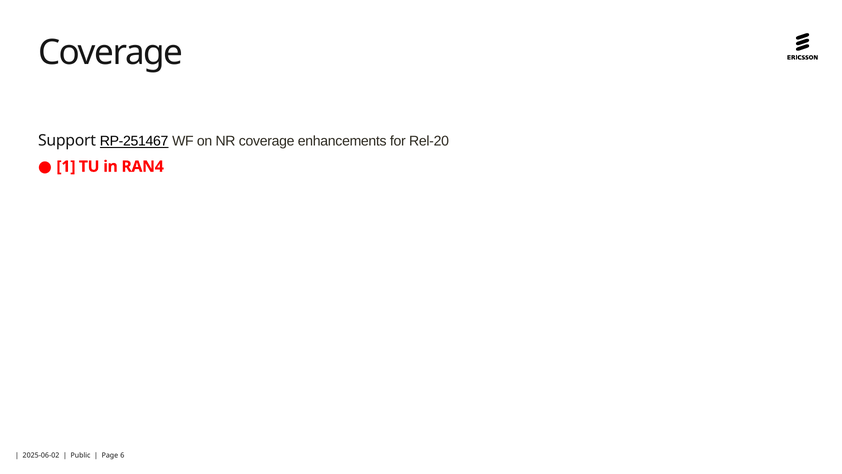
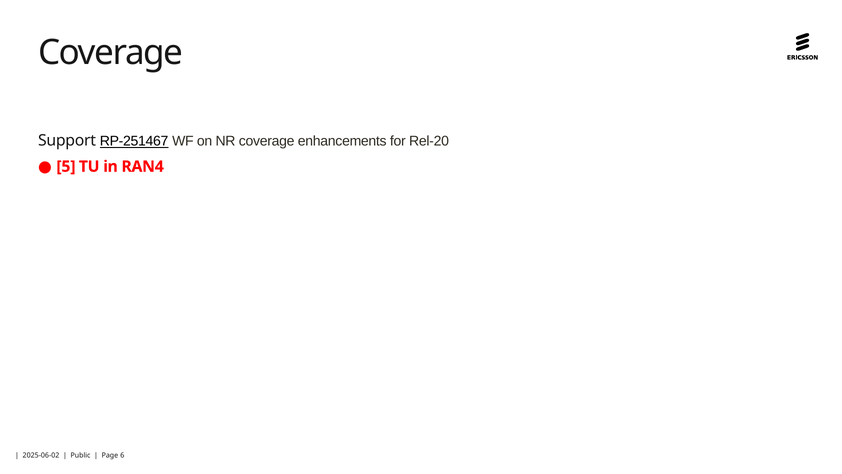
1: 1 -> 5 (66, 166)
